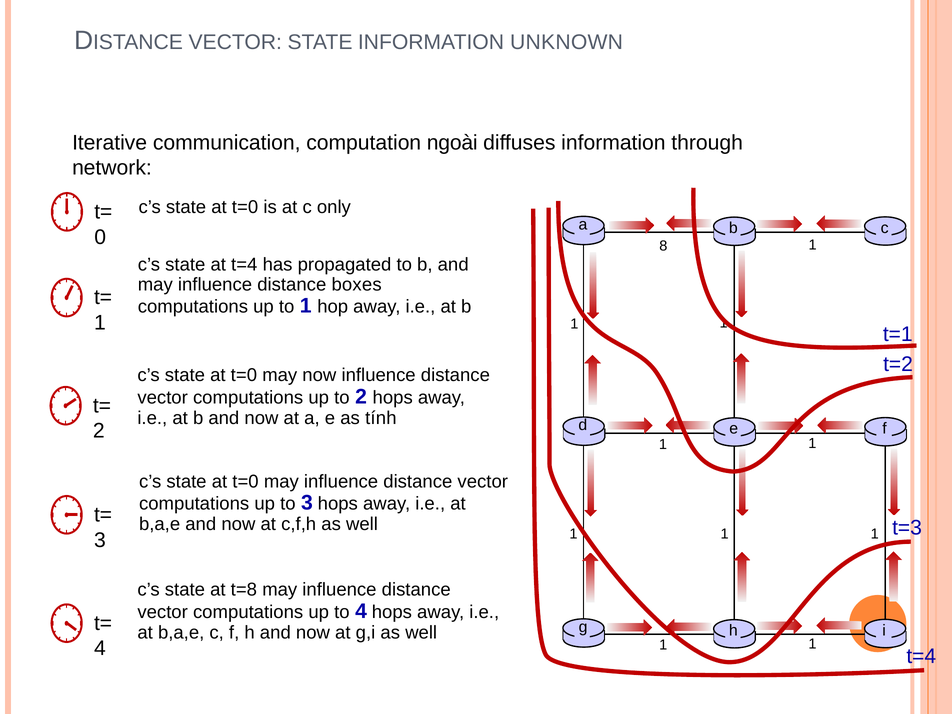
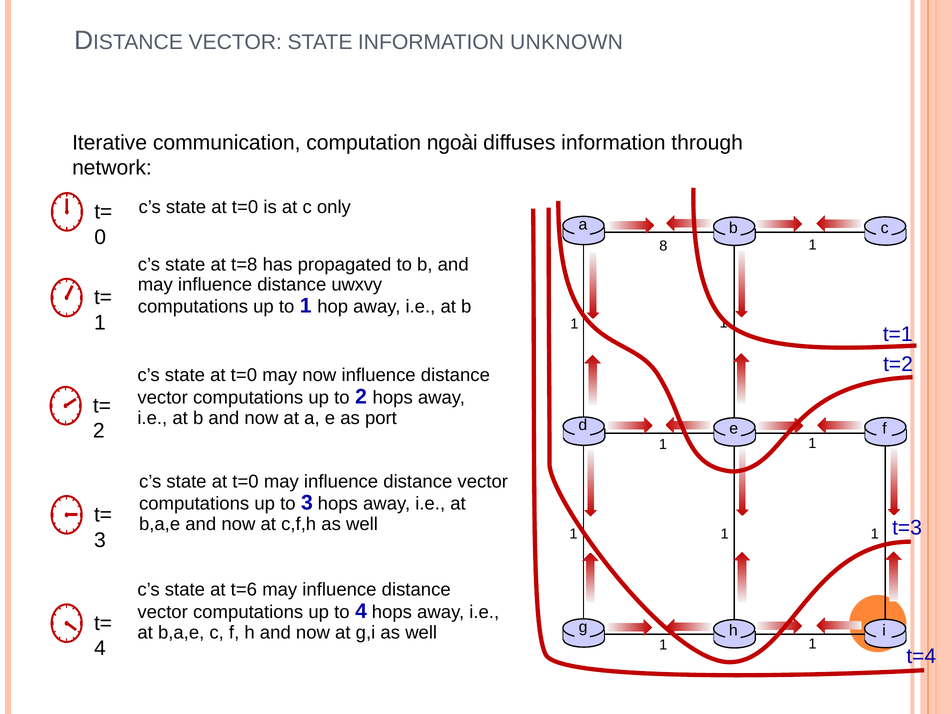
at t=4: t=4 -> t=8 (244, 265)
boxes: boxes -> uwxvy (357, 285)
tính: tính -> port (381, 418)
t=8: t=8 -> t=6 (244, 590)
